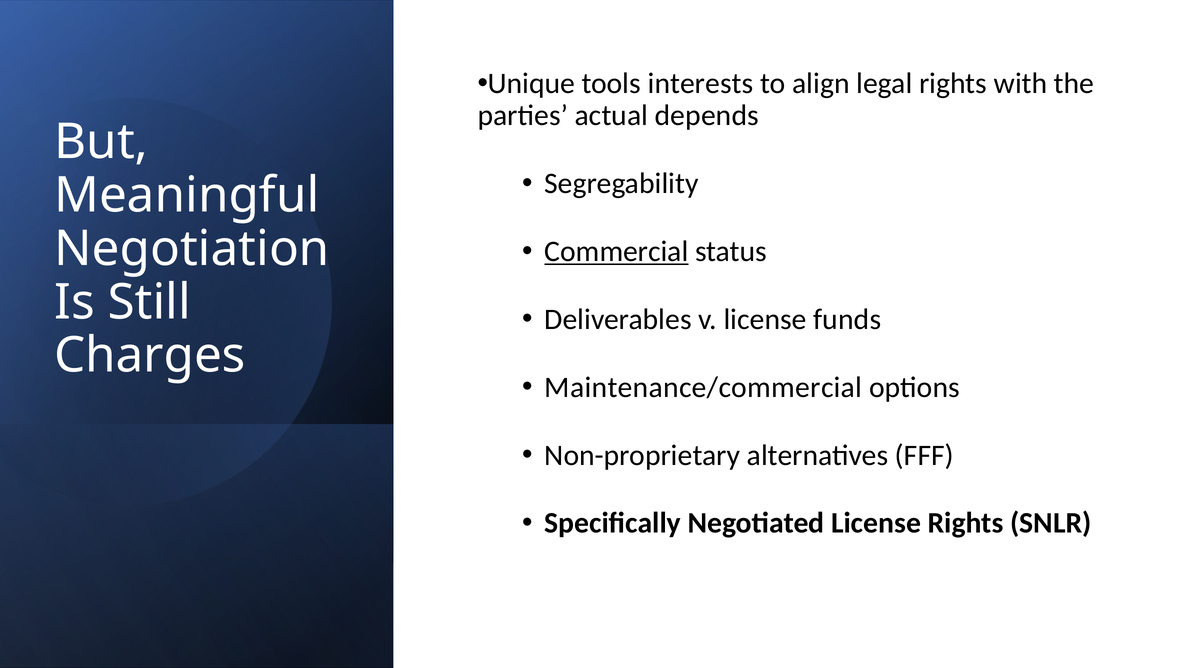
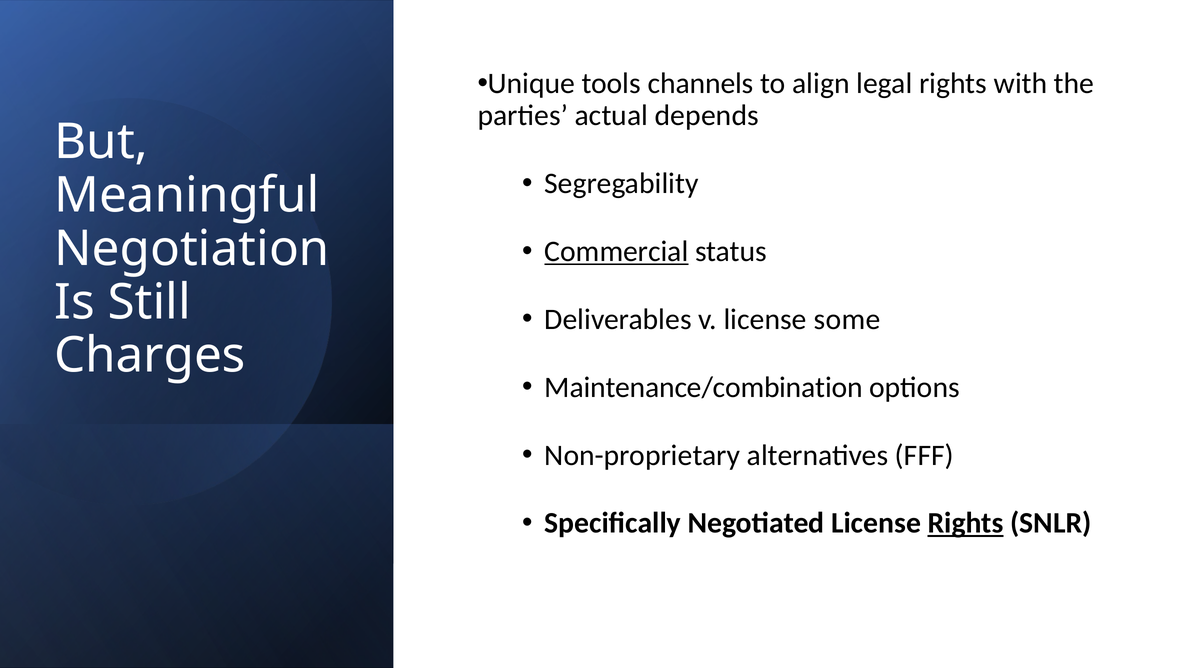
interests: interests -> channels (701, 84)
funds: funds -> some (847, 319)
Maintenance/commercial: Maintenance/commercial -> Maintenance/combination (704, 387)
Rights underline: none -> present (966, 523)
